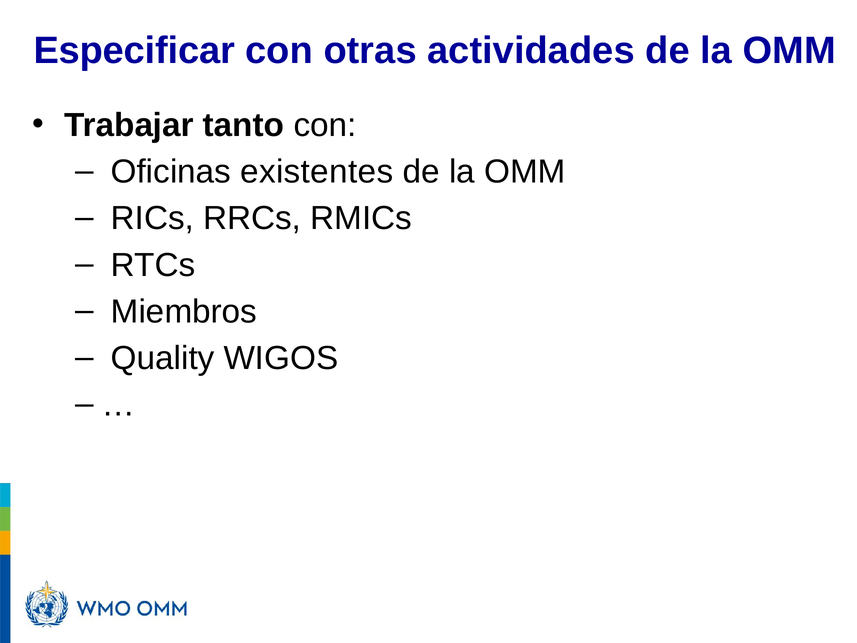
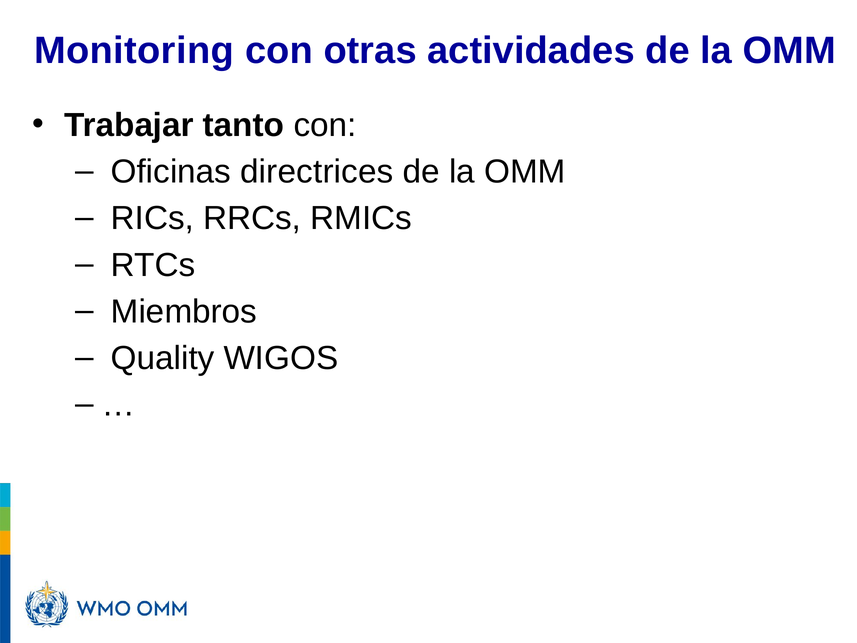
Especificar: Especificar -> Monitoring (134, 51)
existentes: existentes -> directrices (317, 172)
